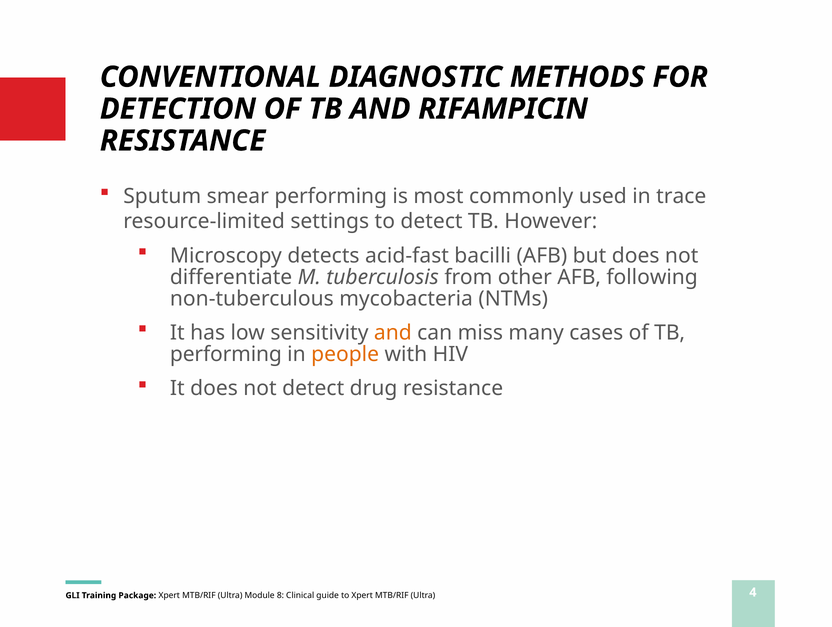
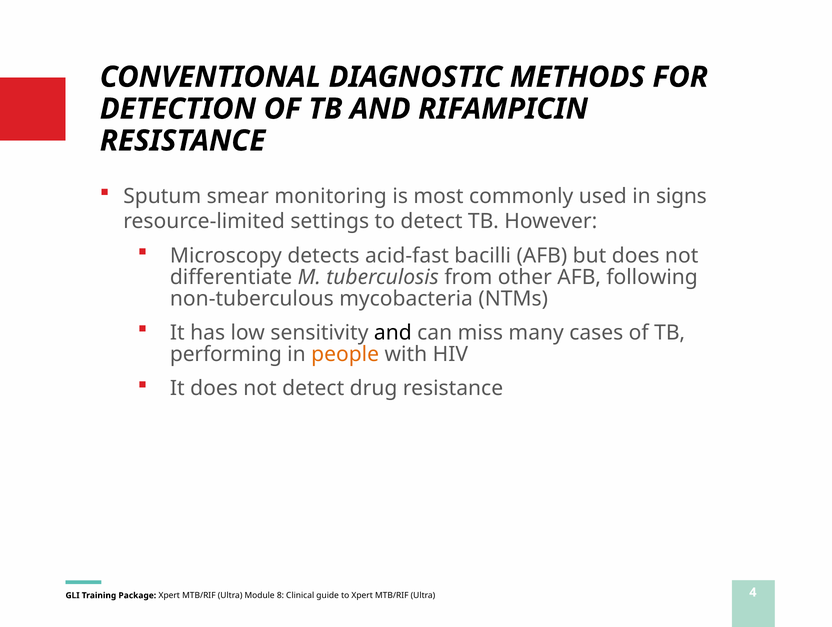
smear performing: performing -> monitoring (331, 196)
trace: trace -> signs (681, 196)
and colour: orange -> black (393, 332)
